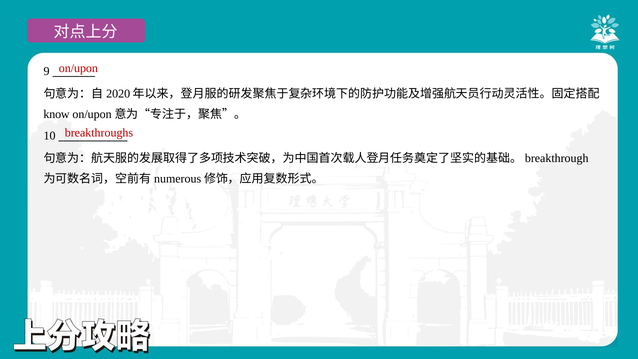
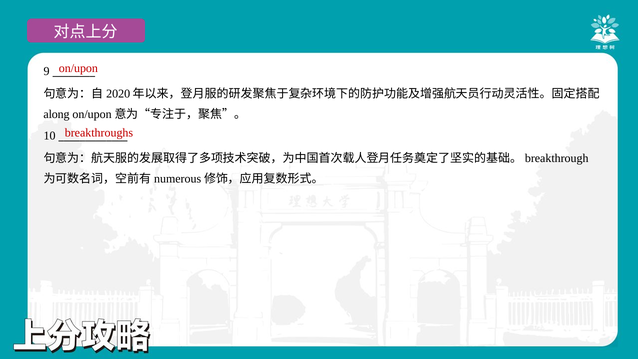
know: know -> along (57, 114)
